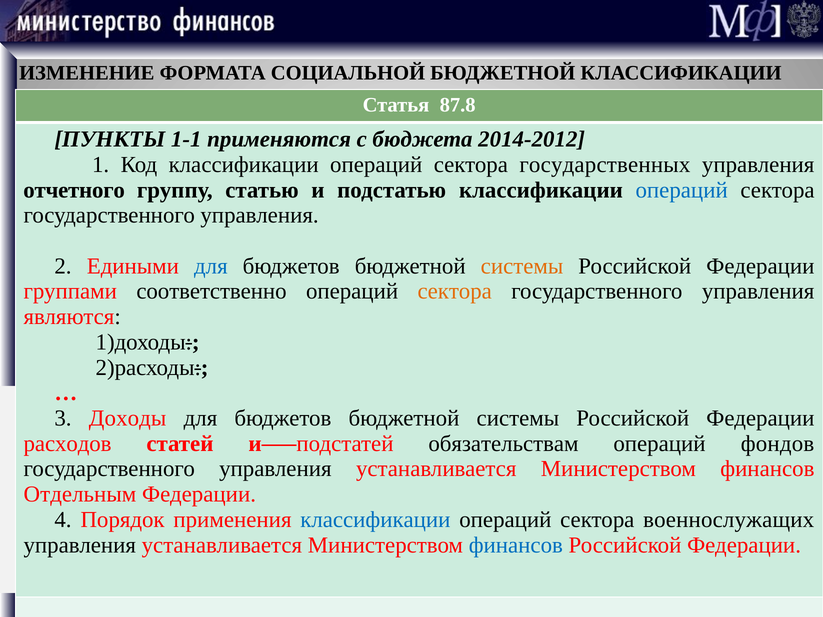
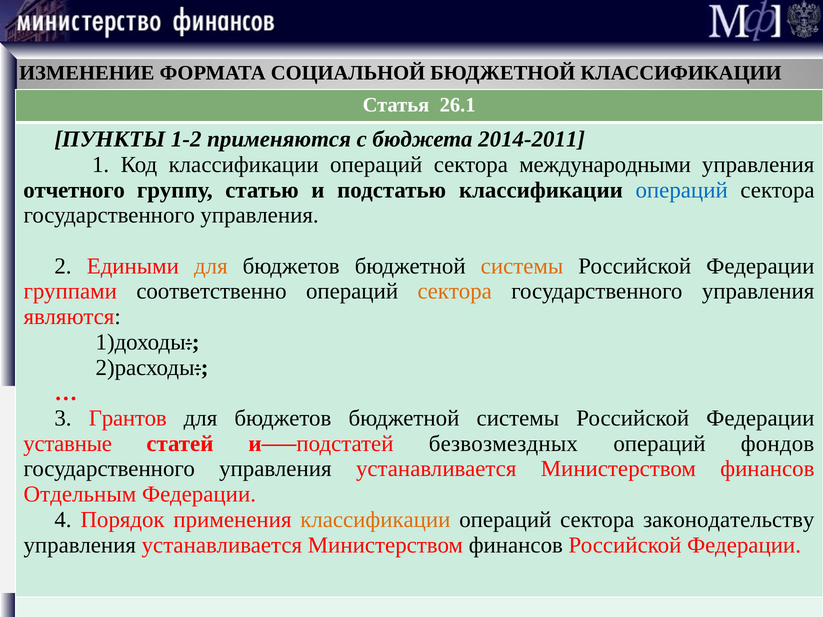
87.8: 87.8 -> 26.1 (458, 105)
1-1: 1-1 -> 1-2 (186, 139)
2014-2012: 2014-2012 -> 2014-2011 (532, 139)
государственных: государственных -> международными (605, 165)
для colour: blue -> orange (211, 266)
Доходы: Доходы -> Грантов (128, 418)
расходов: расходов -> уставные (68, 444)
обязательствам: обязательствам -> безвозмездных (503, 444)
классификации colour: blue -> orange (375, 520)
военнослужащих: военнослужащих -> законодательству (729, 520)
финансов colour: blue -> black (516, 545)
